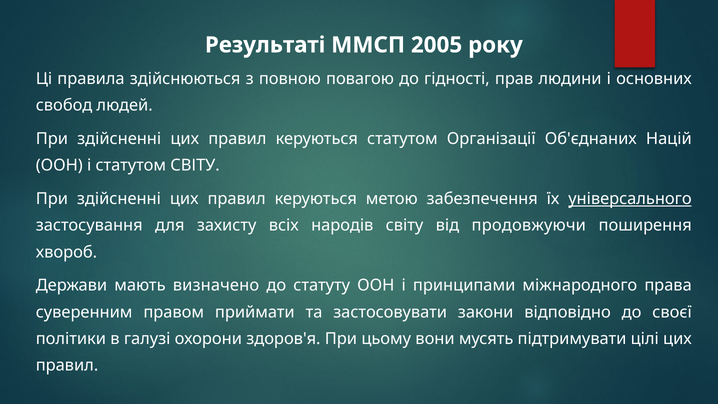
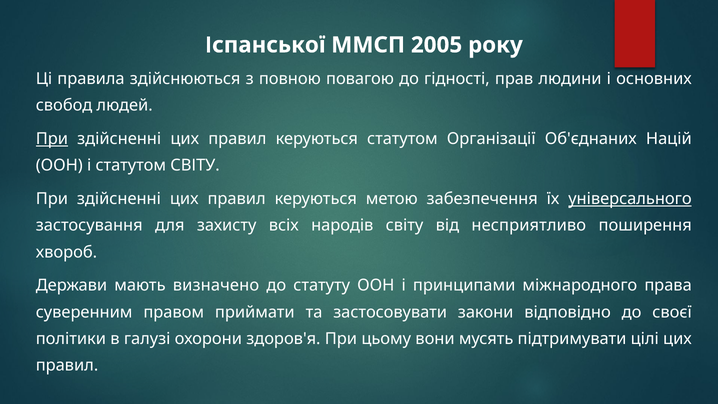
Результаті: Результаті -> Іспанської (265, 45)
При underline: none -> present (52, 139)
продовжуючи: продовжуючи -> несприятливо (529, 225)
